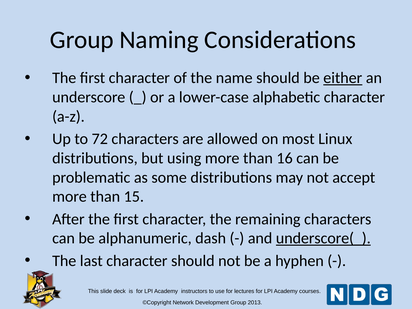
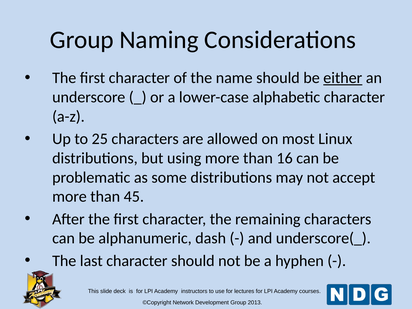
72: 72 -> 25 (100, 139)
15: 15 -> 45 (134, 197)
underscore(_ underline: present -> none (323, 238)
